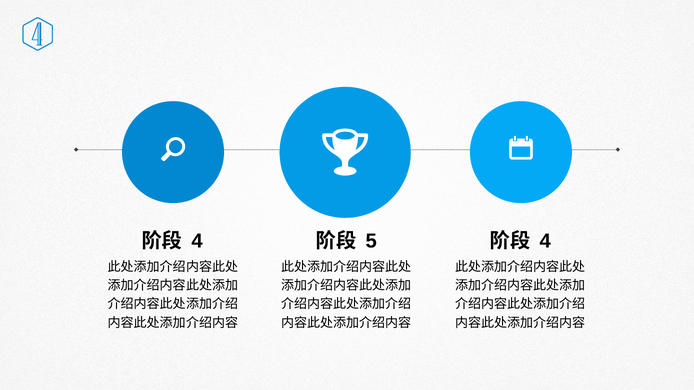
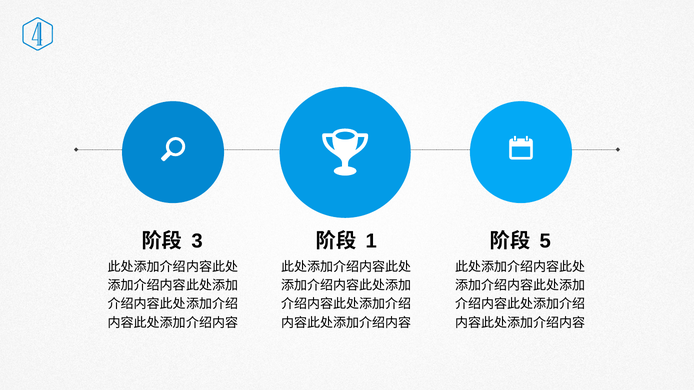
4: 4 -> 3 (197, 241)
5: 5 -> 1 (371, 241)
4: 4 -> 5 (545, 241)
